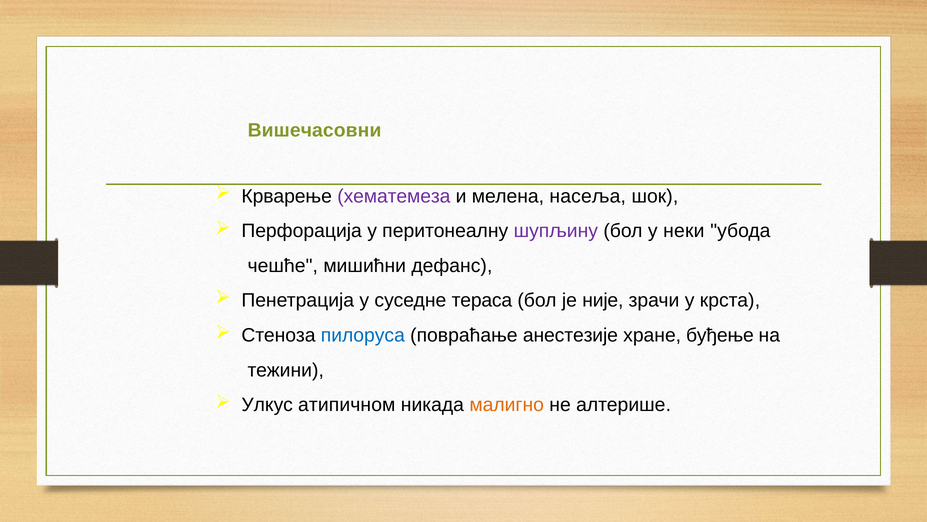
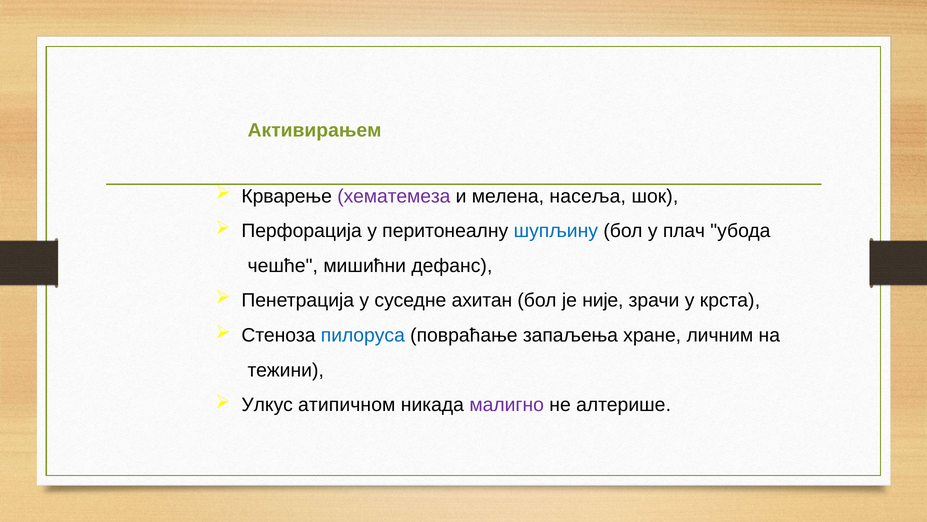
Вишечасовни: Вишечасовни -> Активирањем (315, 130)
шупљину colour: purple -> blue (556, 231)
неки: неки -> плач (684, 231)
тераса: тераса -> ахитан (482, 300)
анестезије: анестезије -> запаљења (570, 335)
буђење: буђење -> личним (720, 335)
малигно colour: orange -> purple (507, 405)
